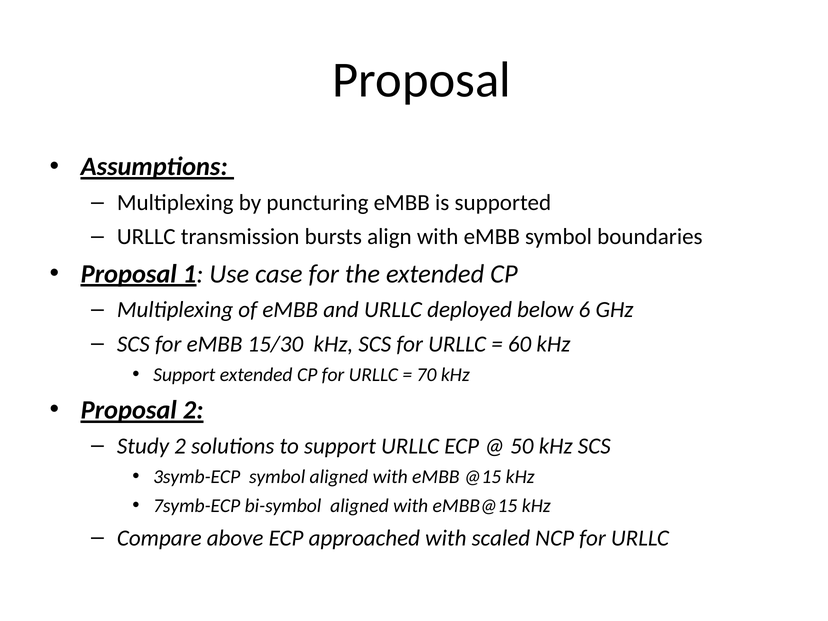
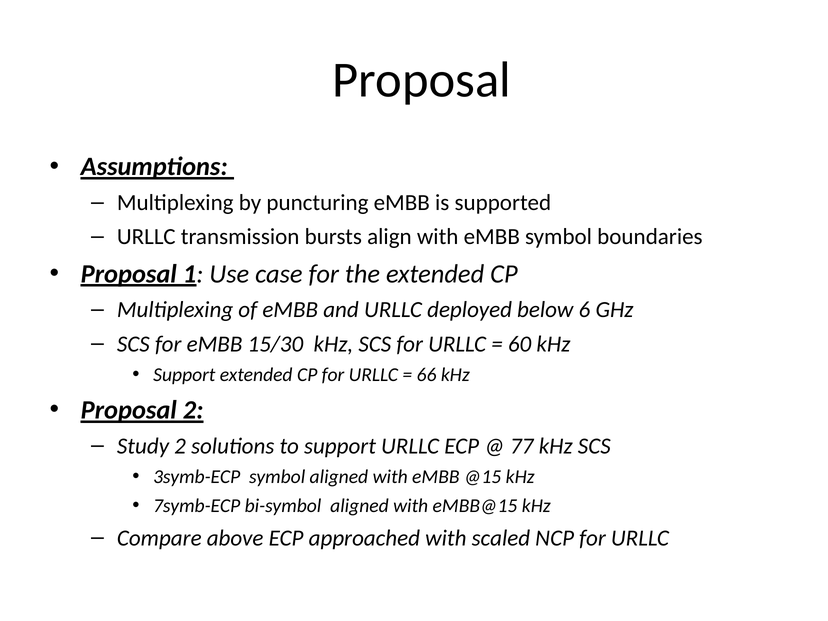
70: 70 -> 66 (427, 375)
50: 50 -> 77 (522, 446)
